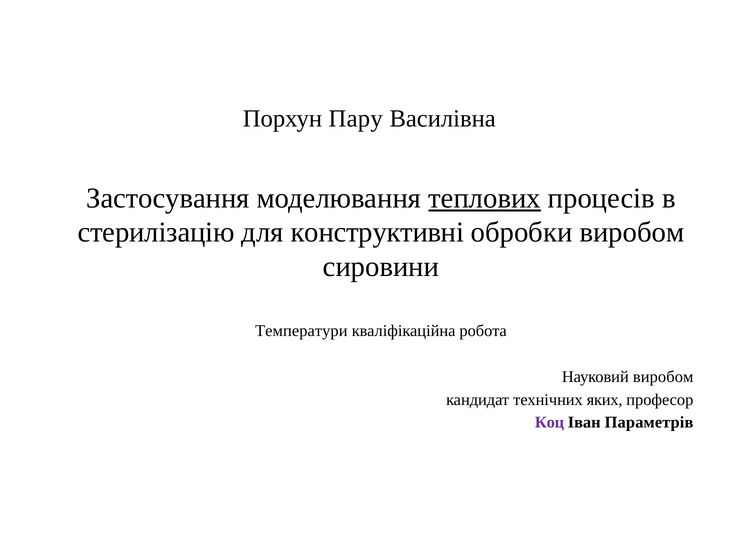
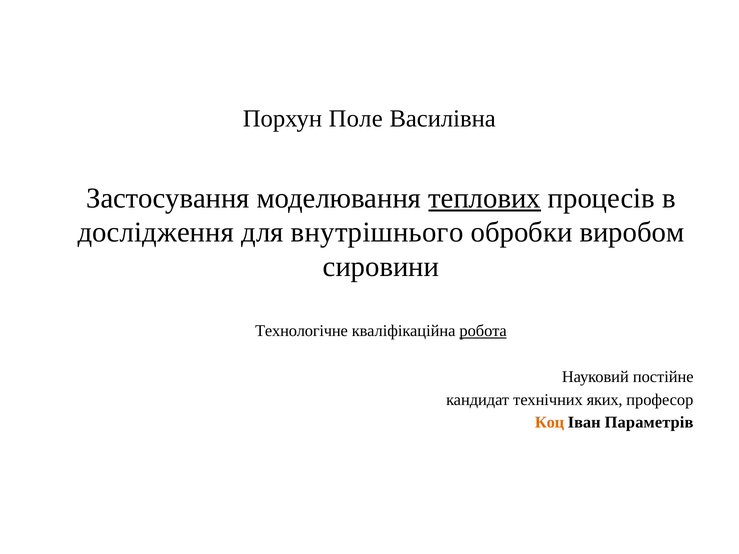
Пару: Пару -> Поле (356, 119)
стерилізацію: стерилізацію -> дослідження (156, 233)
конструктивні: конструктивні -> внутрішнього (377, 233)
Температури: Температури -> Технологічне (301, 331)
робота underline: none -> present (483, 331)
Науковий виробом: виробом -> постійне (663, 377)
Коц colour: purple -> orange (550, 423)
